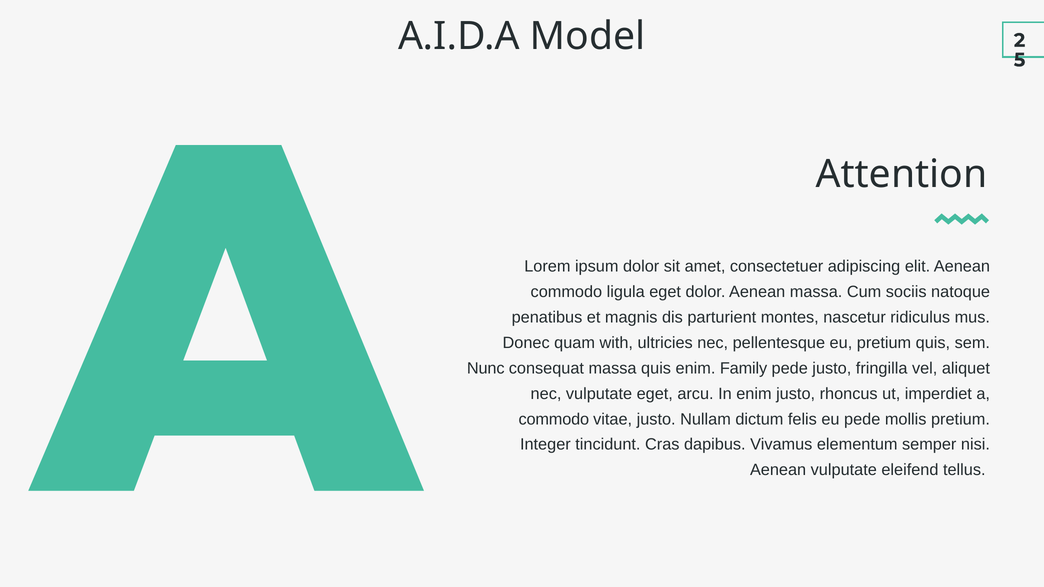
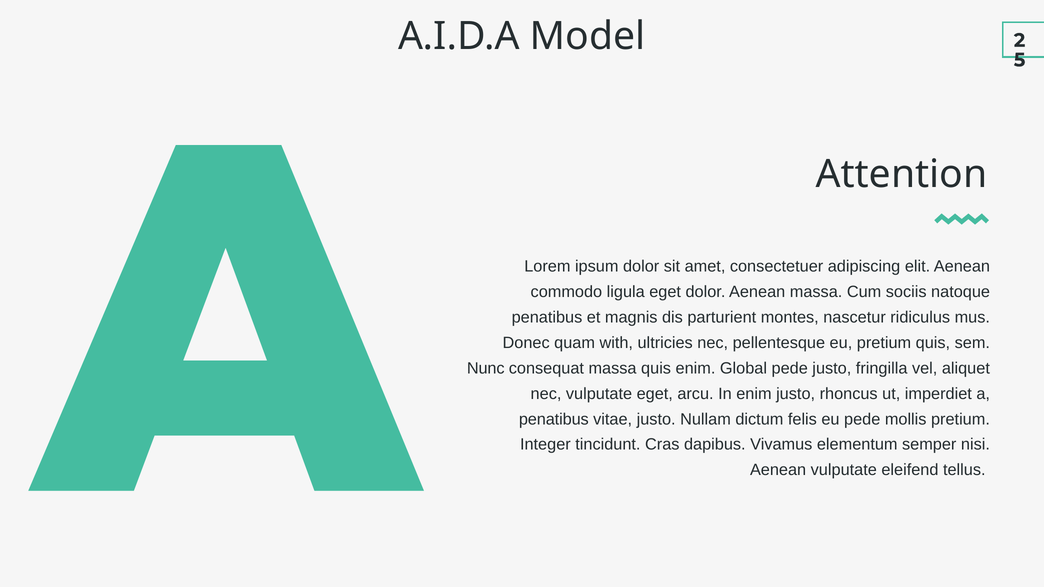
Family: Family -> Global (743, 368)
commodo: commodo -> penatibus (554, 419)
